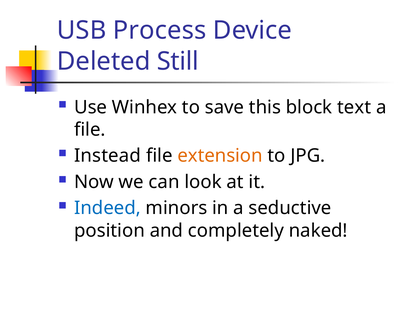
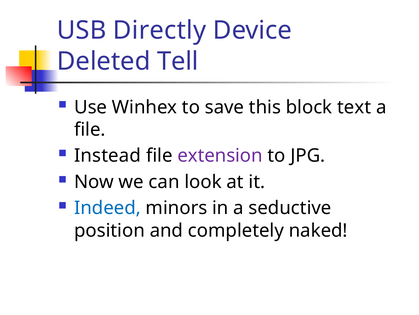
Process: Process -> Directly (160, 30)
Still: Still -> Tell (178, 61)
extension colour: orange -> purple (220, 155)
